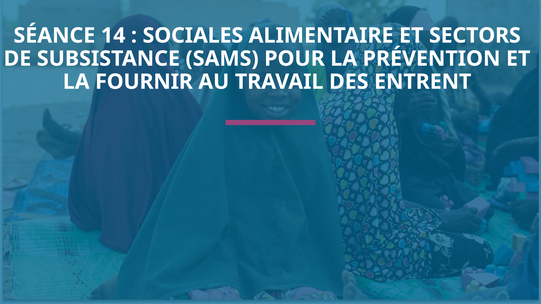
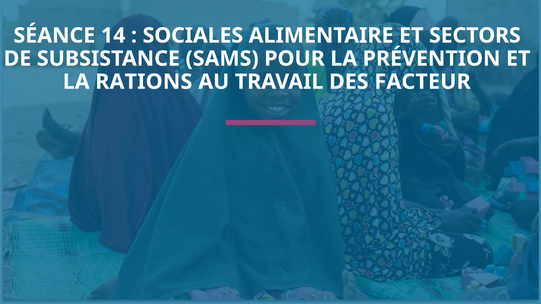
FOURNIR: FOURNIR -> RATIONS (144, 82)
ENTRENT: ENTRENT -> FACTEUR (423, 82)
